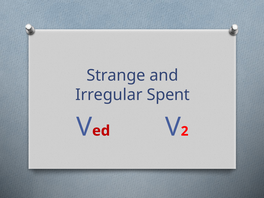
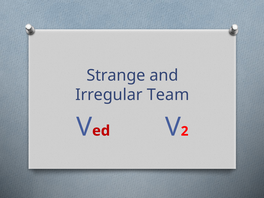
Spent: Spent -> Team (168, 95)
